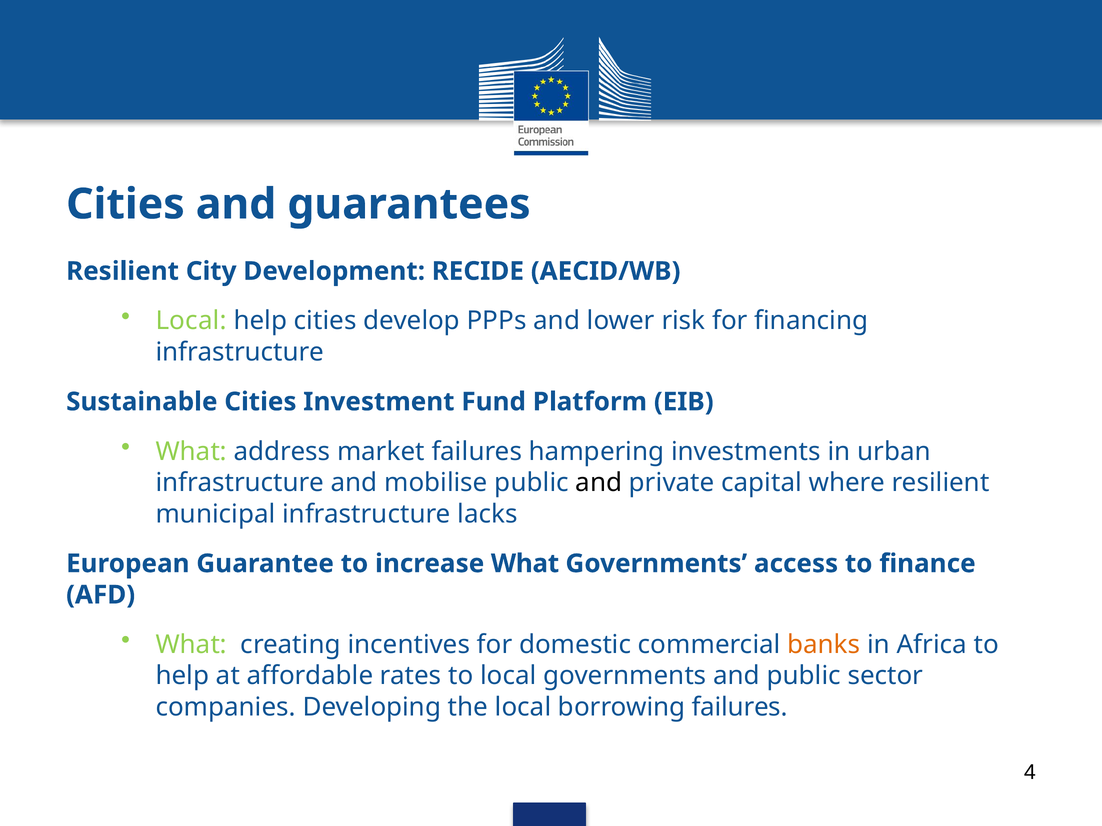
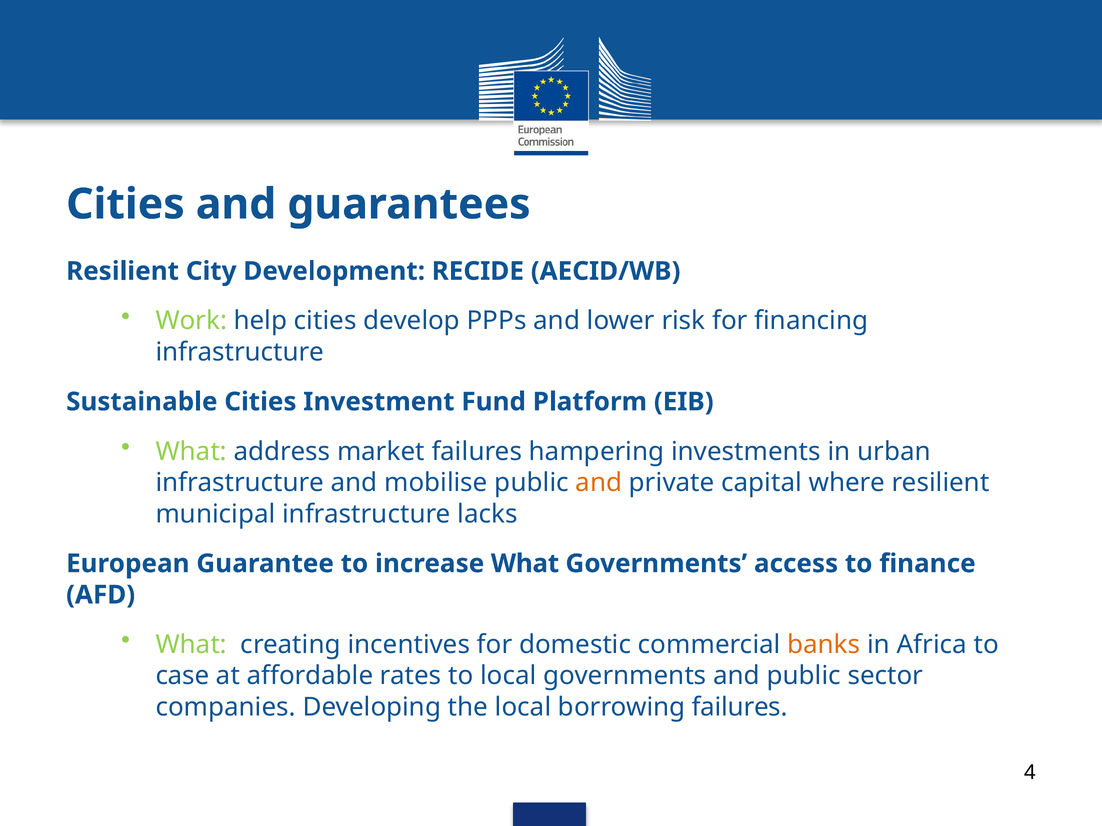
Local: Local -> Work (191, 321)
and colour: black -> orange (599, 483)
help: help -> case (182, 676)
